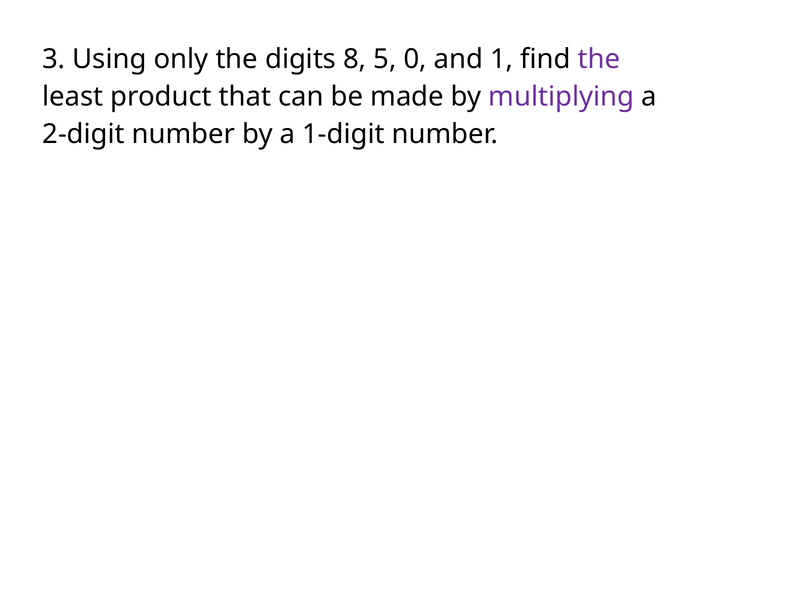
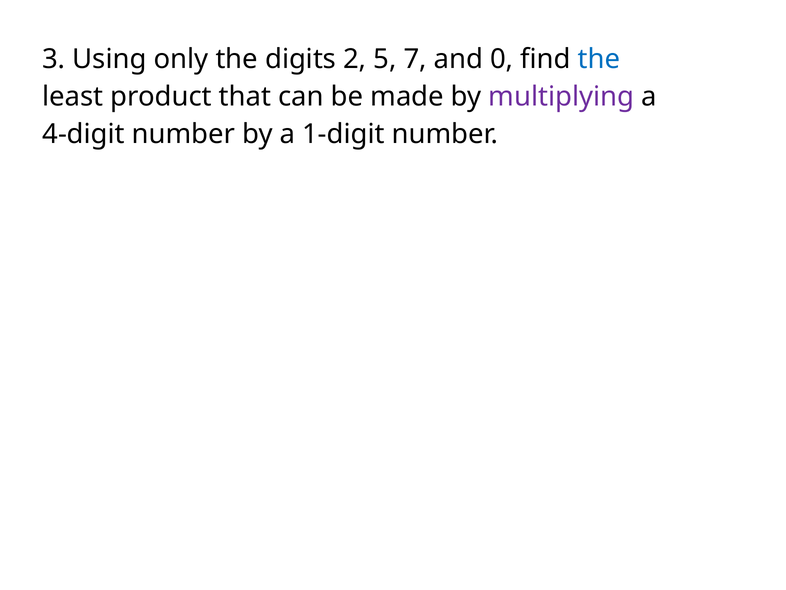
8: 8 -> 2 (355, 59)
0: 0 -> 7 (415, 59)
1: 1 -> 0 (502, 59)
the colour: purple -> blue (599, 59)
2-digit: 2-digit -> 4-digit (84, 134)
